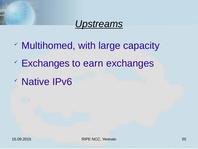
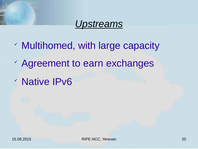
Exchanges: Exchanges -> Agreement (46, 63)
